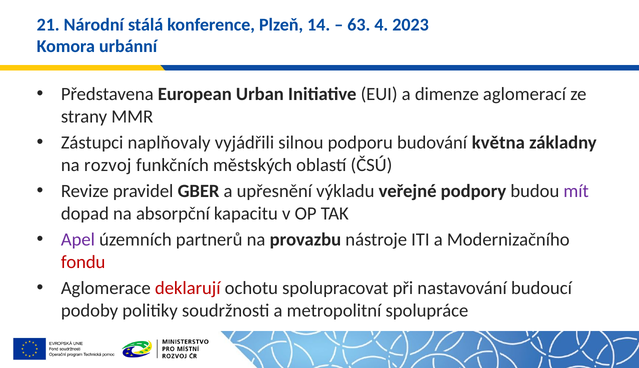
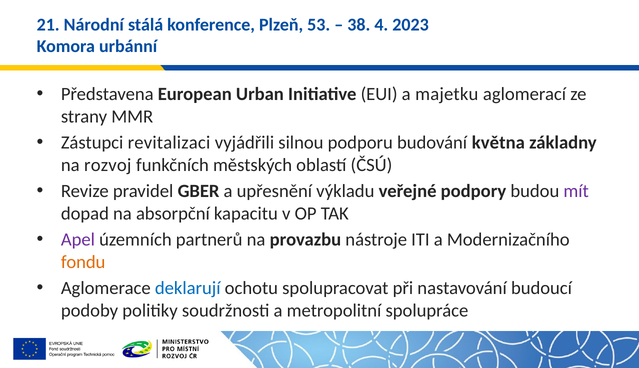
14: 14 -> 53 (319, 25)
63: 63 -> 38 (359, 25)
dimenze: dimenze -> majetku (447, 94)
naplňovaly: naplňovaly -> revitalizaci (169, 143)
fondu colour: red -> orange (83, 262)
deklarují colour: red -> blue (188, 288)
